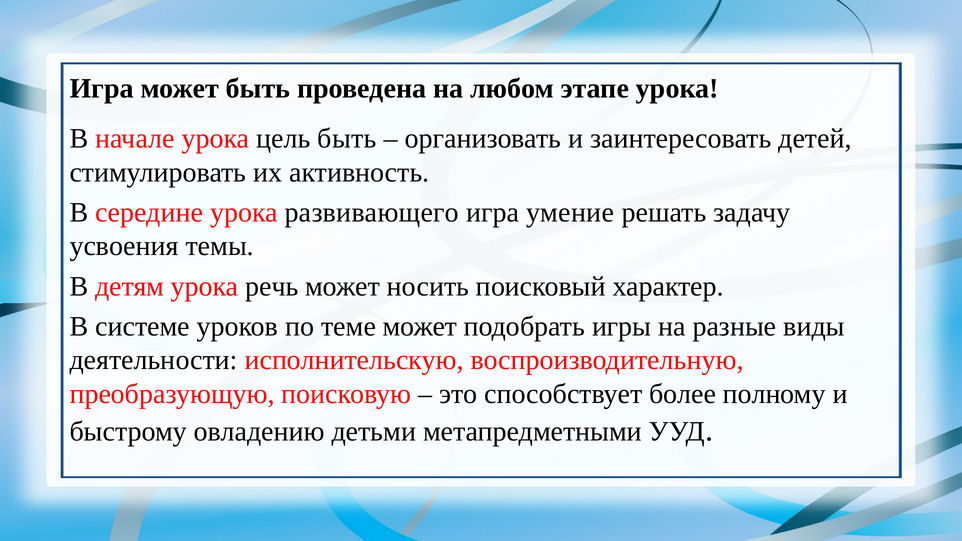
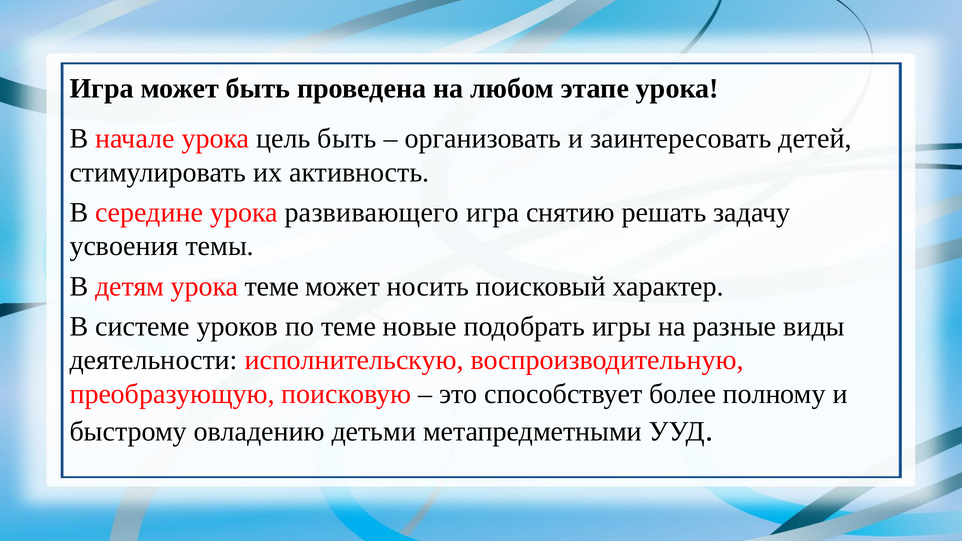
умение: умение -> снятию (570, 213)
урока речь: речь -> теме (272, 286)
теме может: может -> новые (420, 327)
